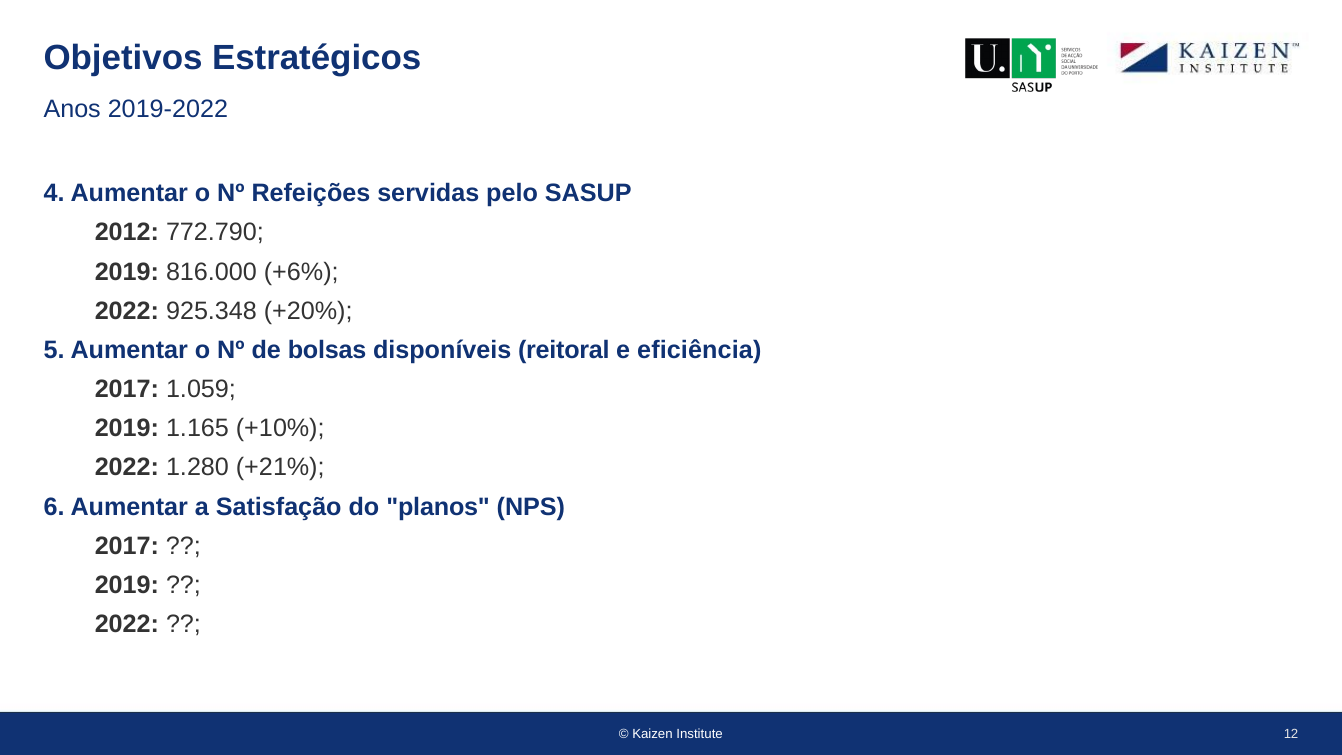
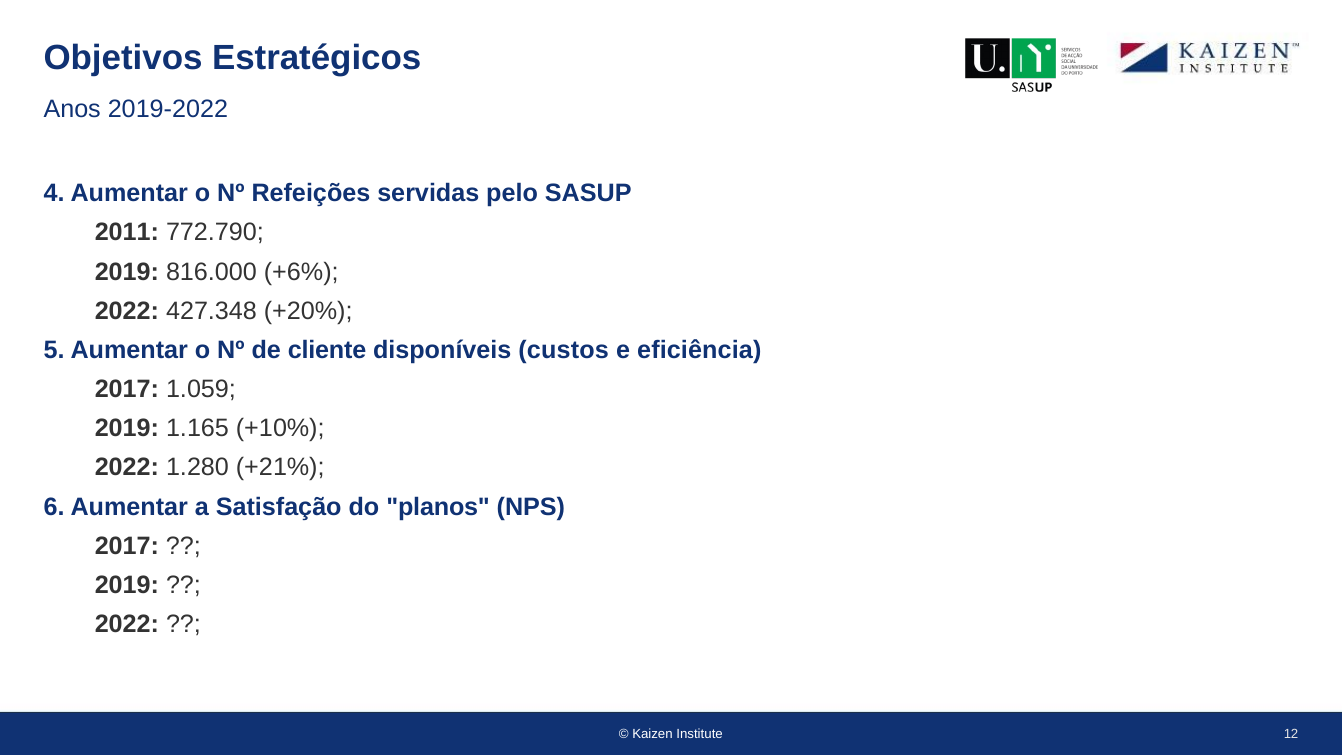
2012: 2012 -> 2011 (127, 233)
925.348: 925.348 -> 427.348 (211, 311)
bolsas: bolsas -> cliente (327, 350)
reitoral: reitoral -> custos (564, 350)
